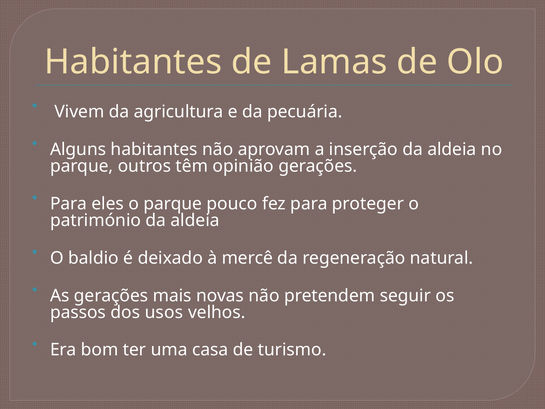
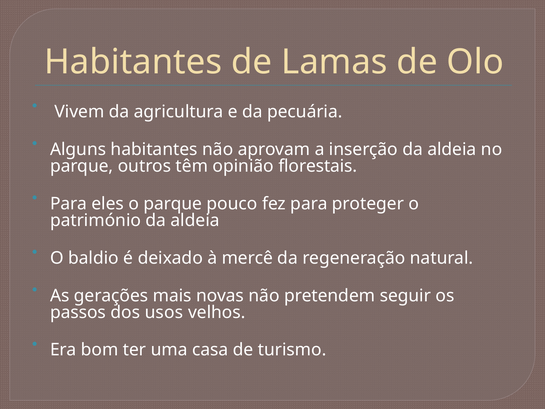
opinião gerações: gerações -> florestais (318, 166)
